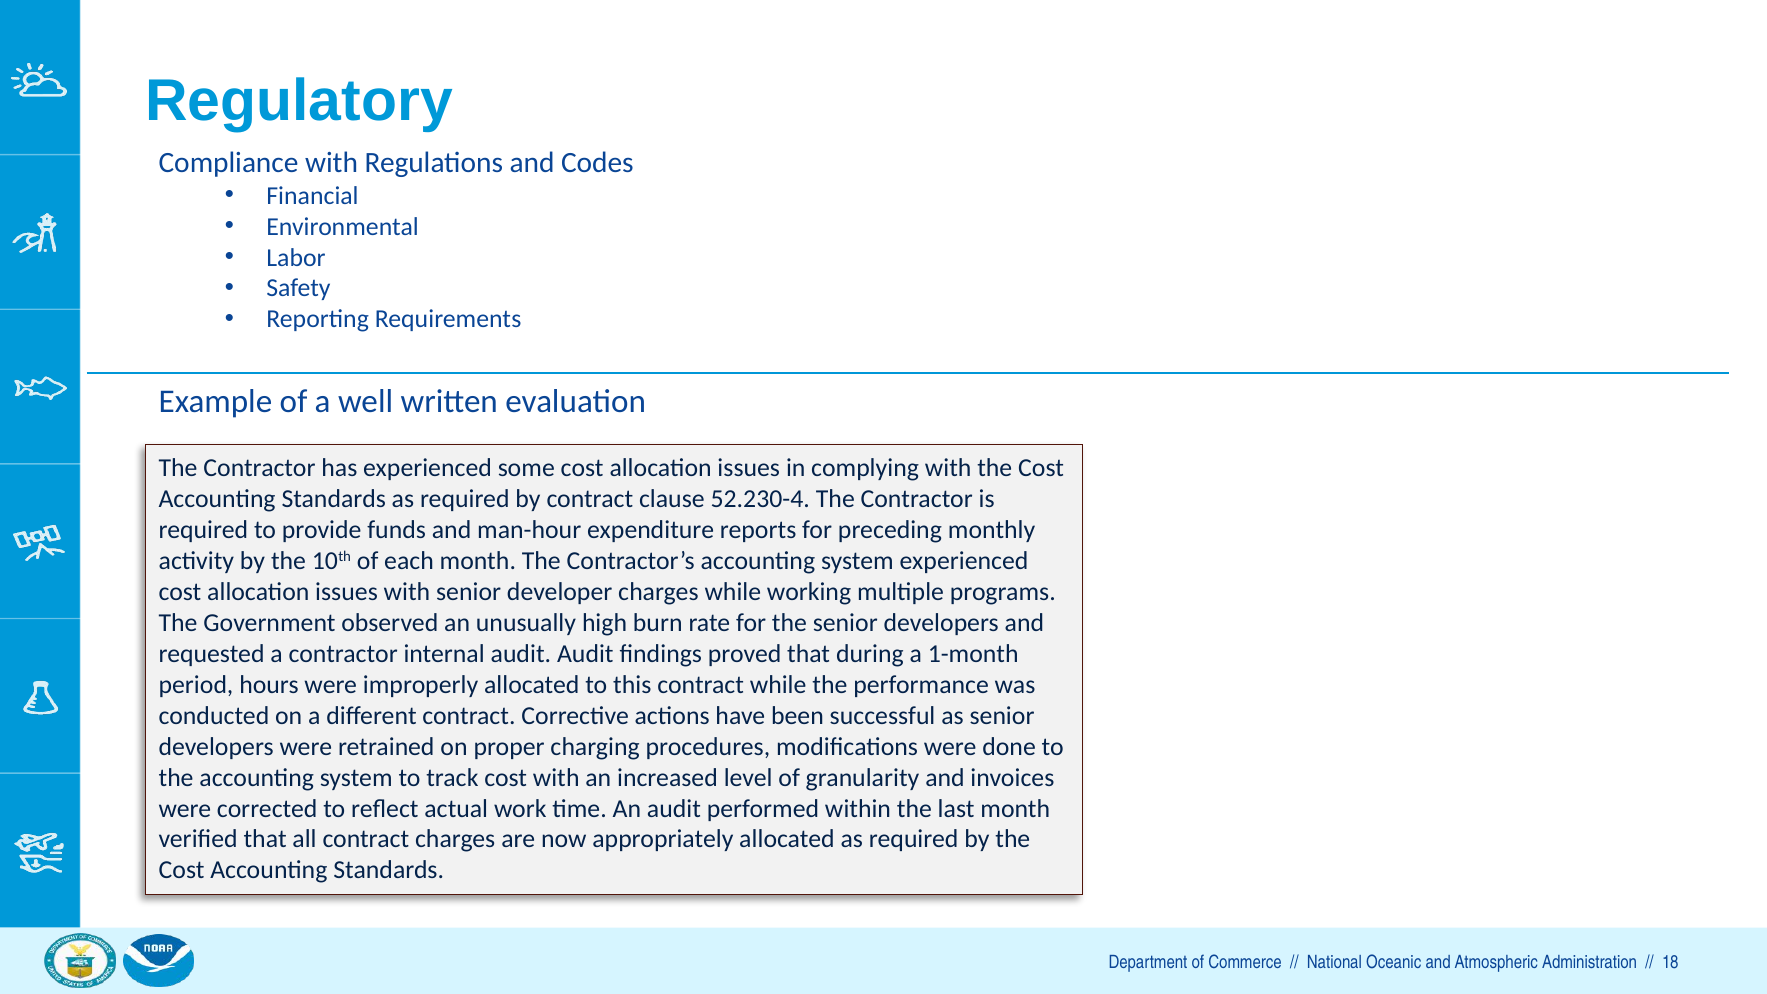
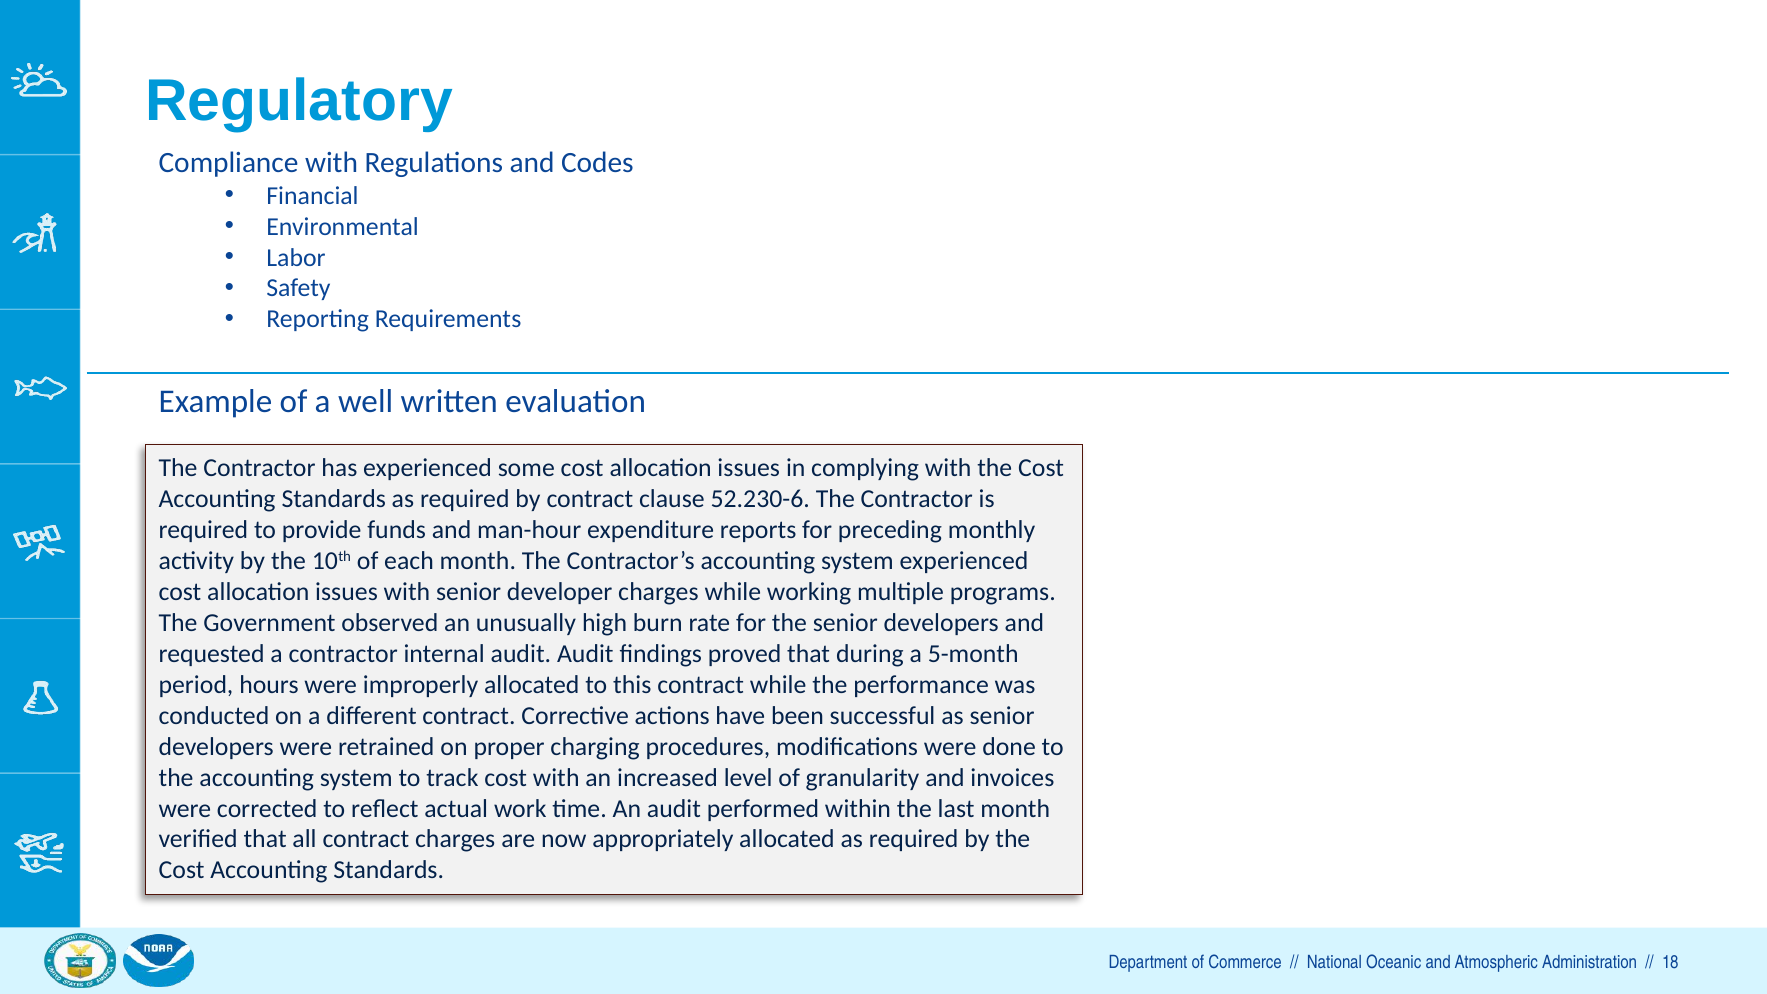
52.230-4: 52.230-4 -> 52.230-6 (760, 499)
1-month: 1-month -> 5-month (973, 654)
